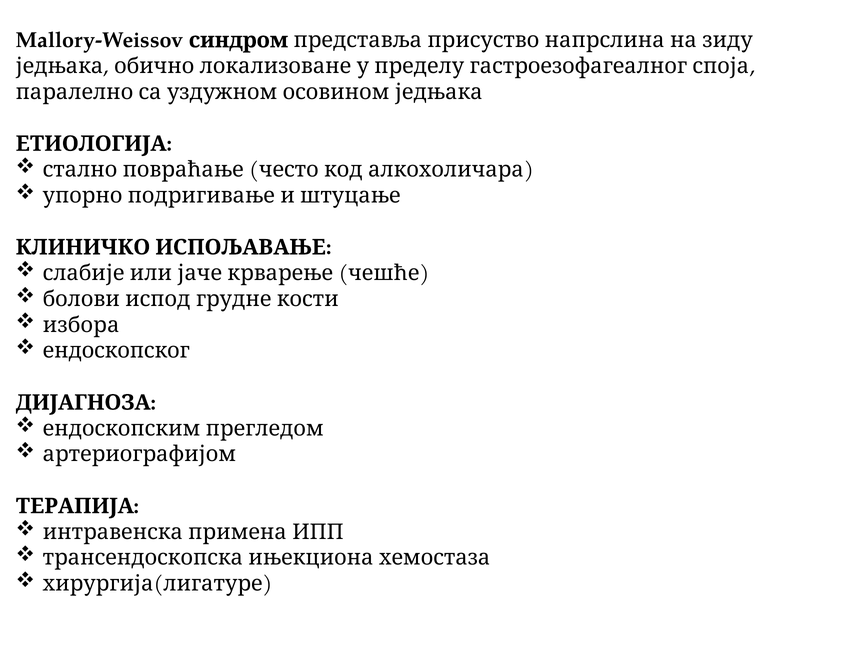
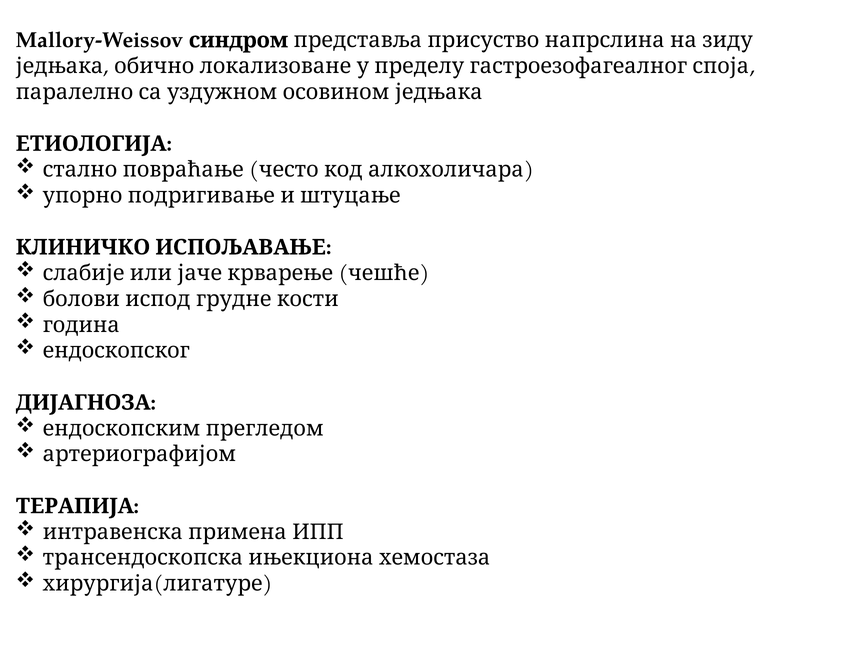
избора: избора -> година (81, 325)
